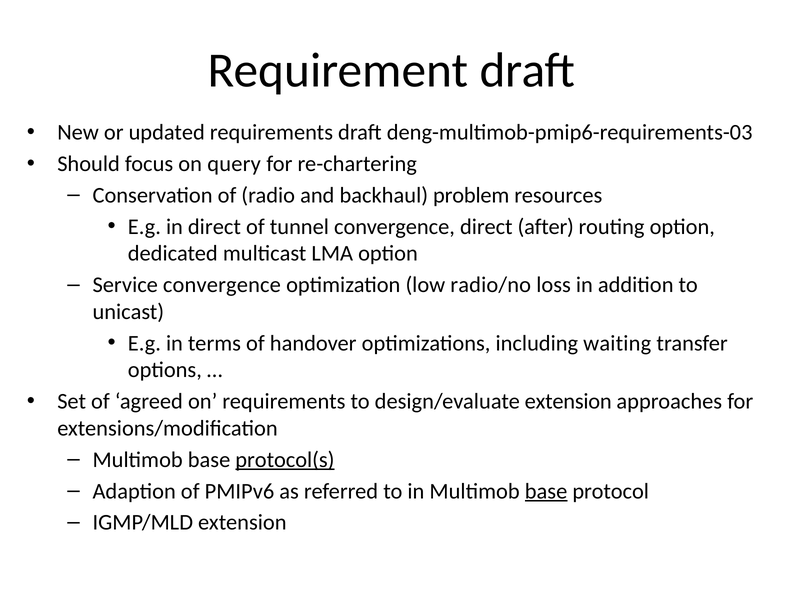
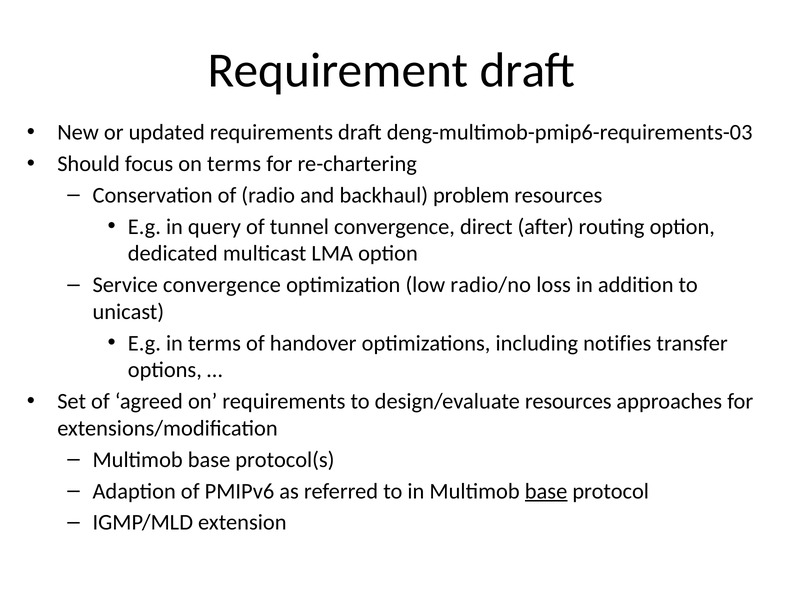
on query: query -> terms (234, 164)
in direct: direct -> query (214, 227)
waiting: waiting -> notifies (617, 343)
design/evaluate extension: extension -> resources (568, 402)
protocol(s underline: present -> none (285, 460)
